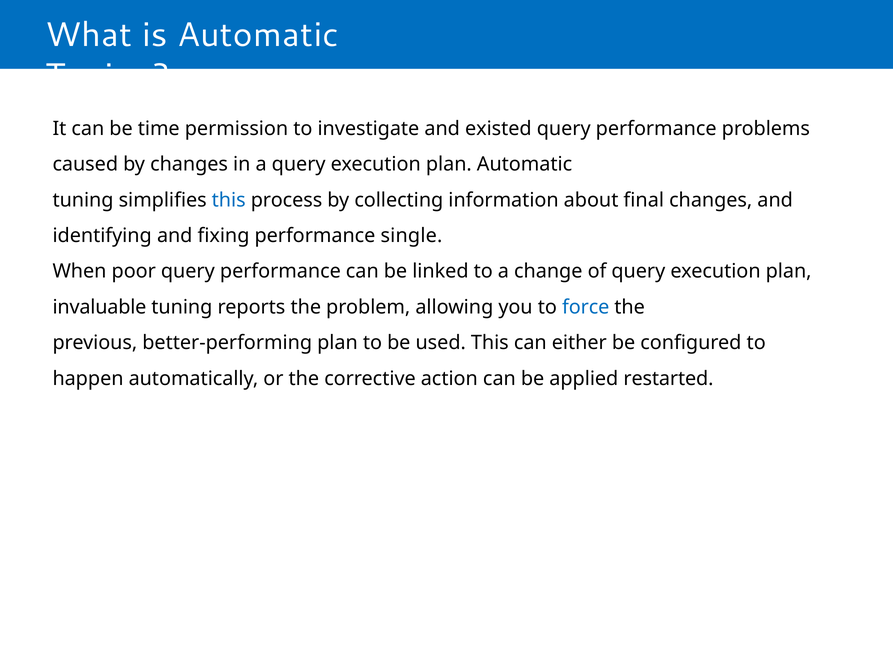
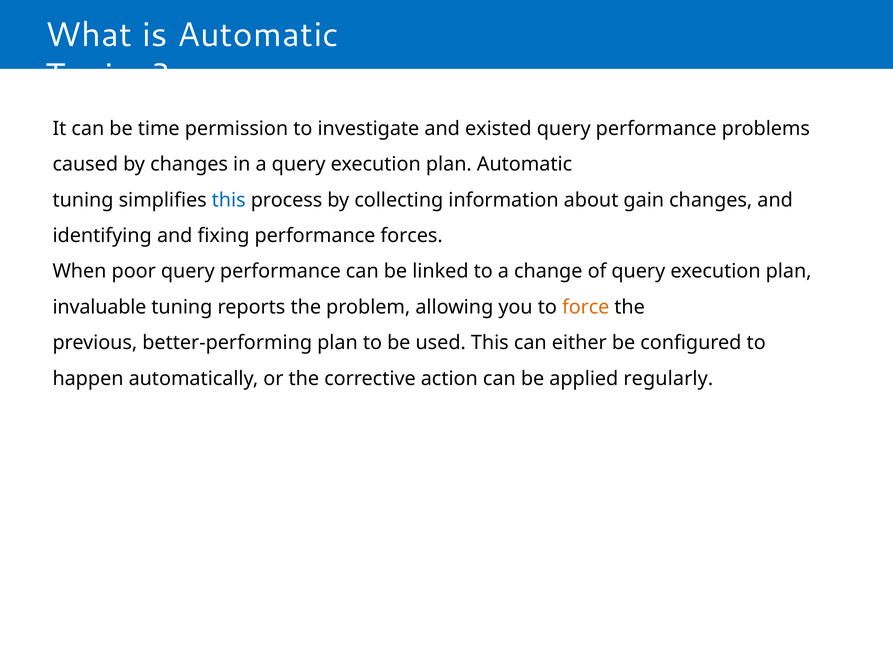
final: final -> gain (644, 200)
single: single -> forces (412, 236)
force colour: blue -> orange (586, 307)
restarted: restarted -> regularly (668, 378)
